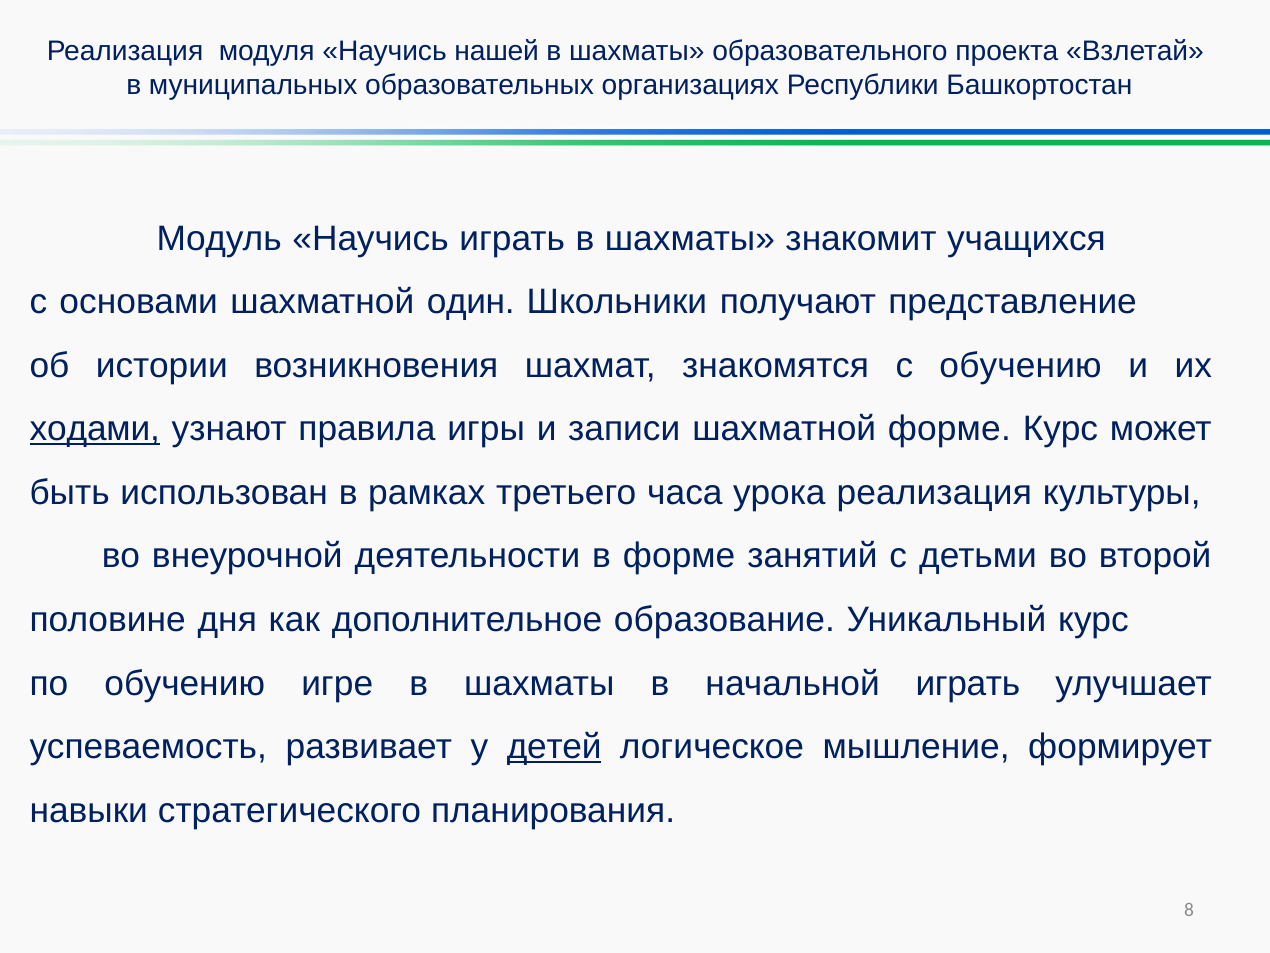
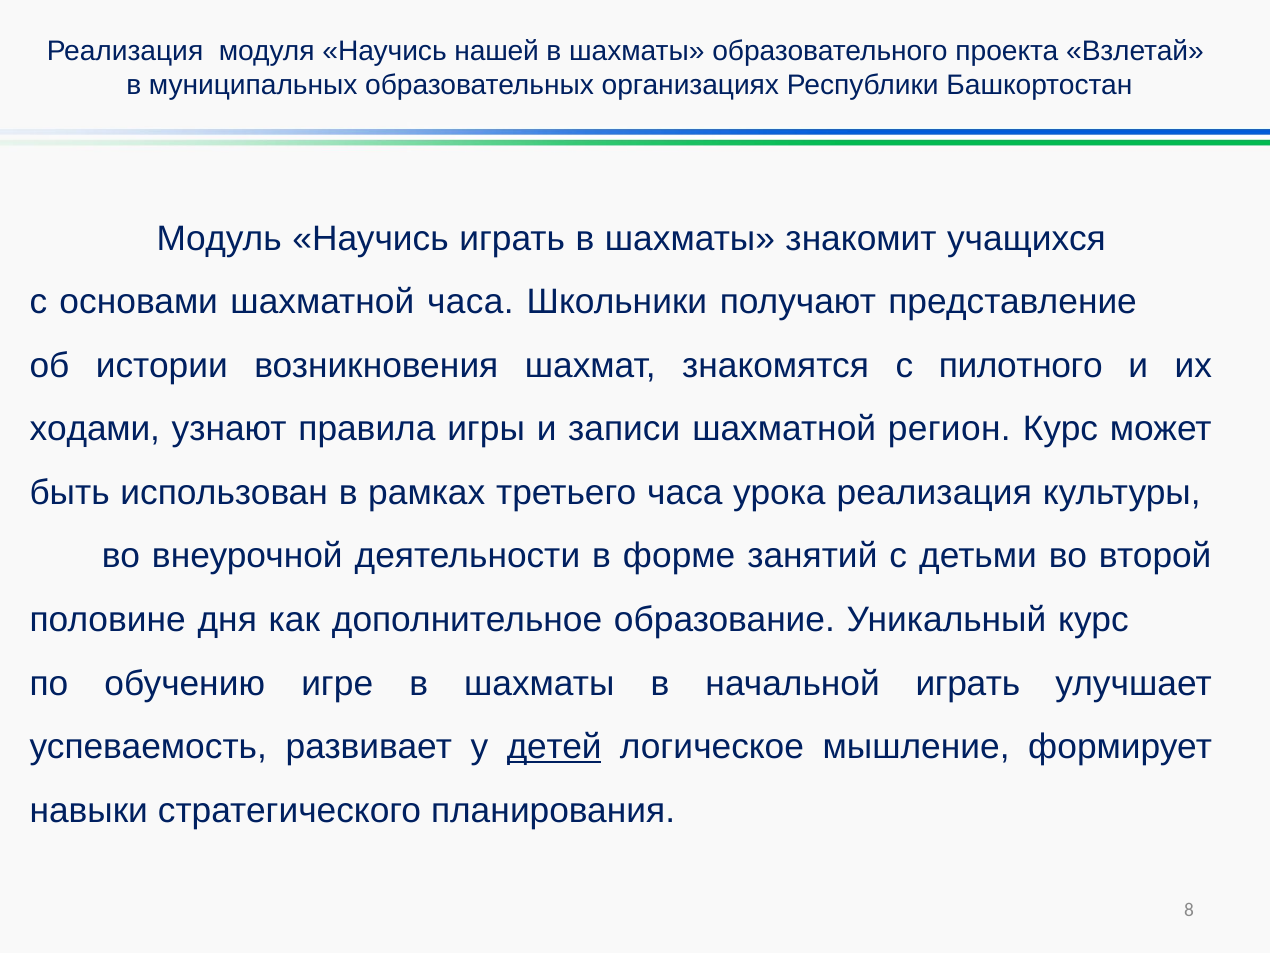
шахматной один: один -> часа (470, 302)
с обучению: обучению -> пилотного (1021, 366)
ходами underline: present -> none (95, 429)
шахматной форме: форме -> регион (949, 429)
